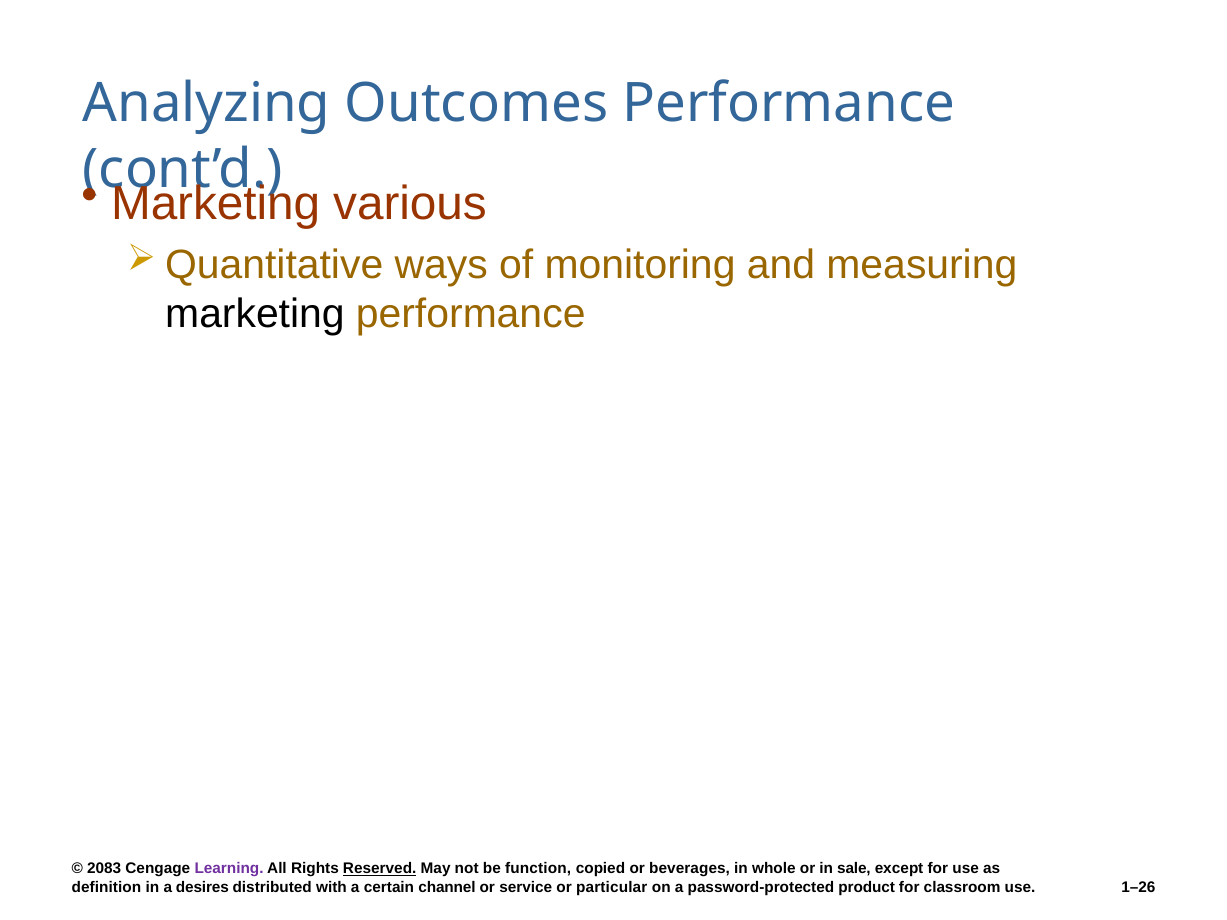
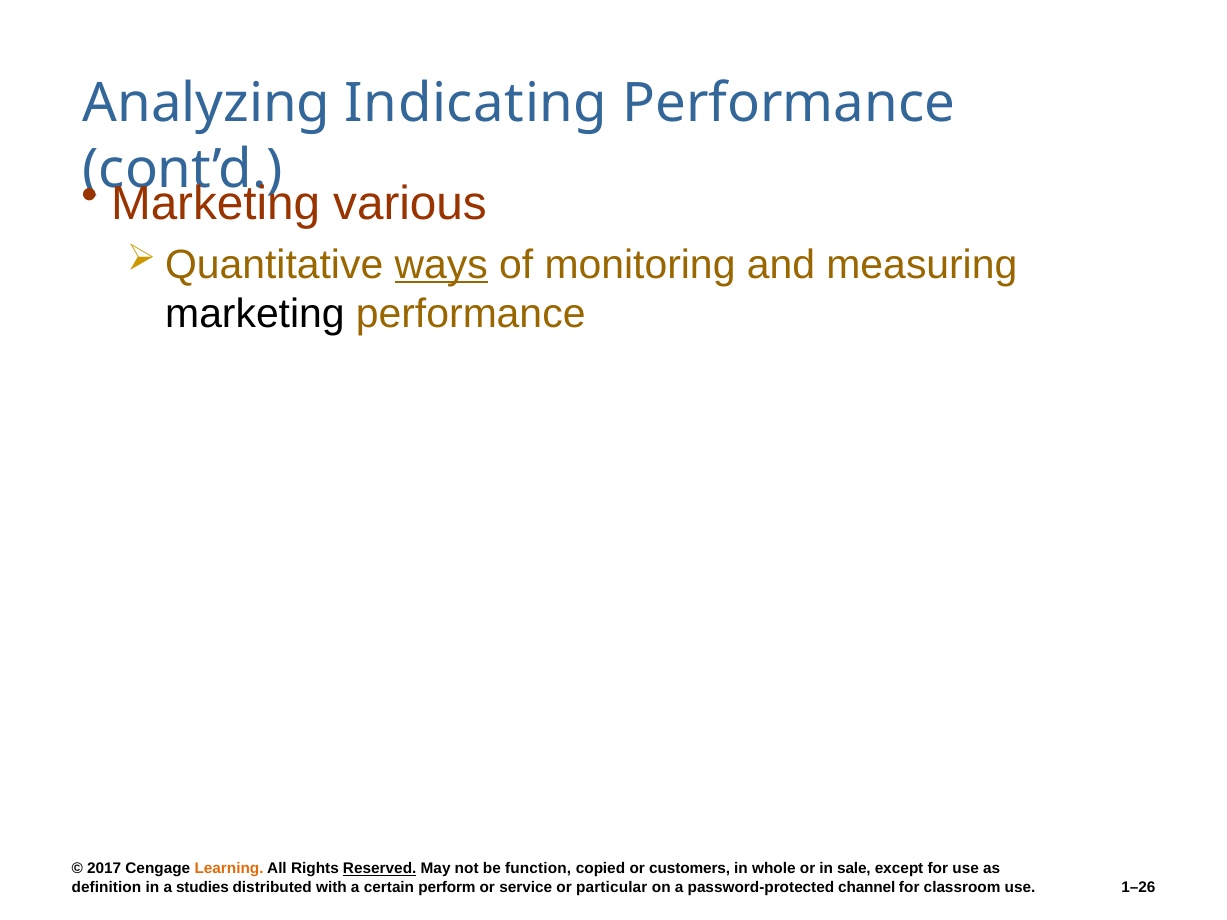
Outcomes: Outcomes -> Indicating (476, 104)
ways underline: none -> present (441, 265)
2083: 2083 -> 2017 (104, 869)
Learning colour: purple -> orange (229, 869)
beverages: beverages -> customers (690, 869)
desires: desires -> studies (202, 888)
channel: channel -> perform (447, 888)
product: product -> channel (867, 888)
